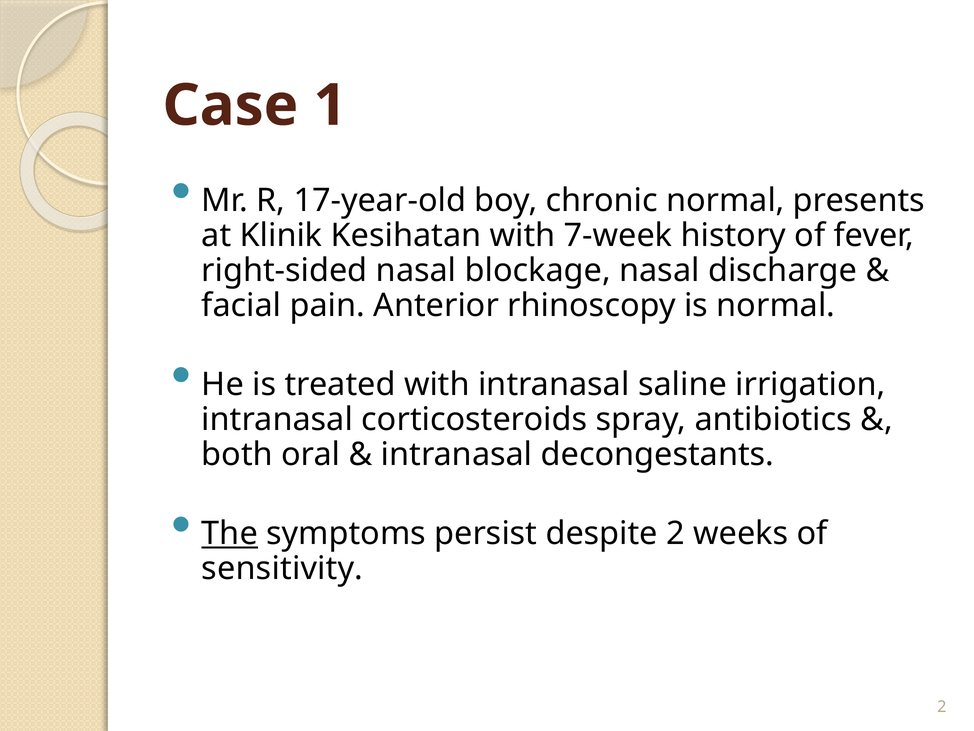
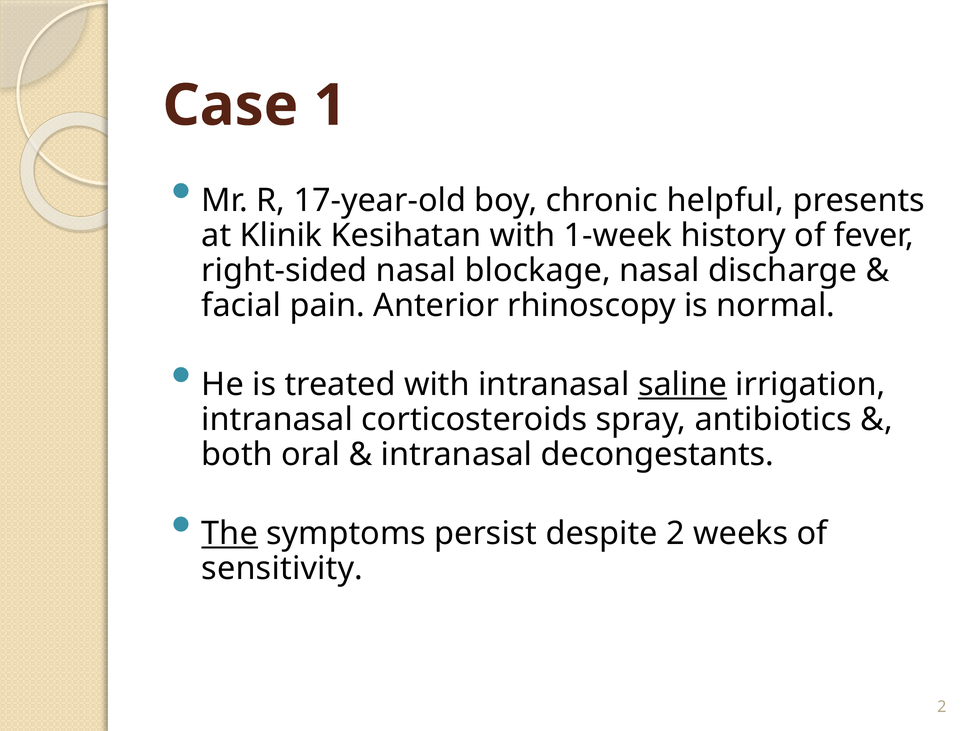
chronic normal: normal -> helpful (725, 200)
7-week: 7-week -> 1-week (618, 235)
saline underline: none -> present (682, 384)
